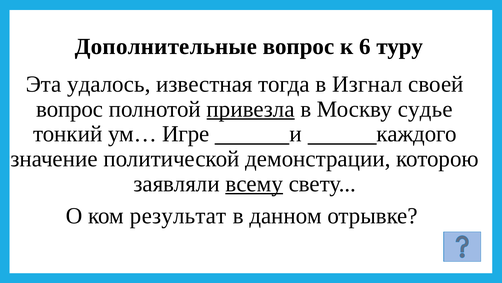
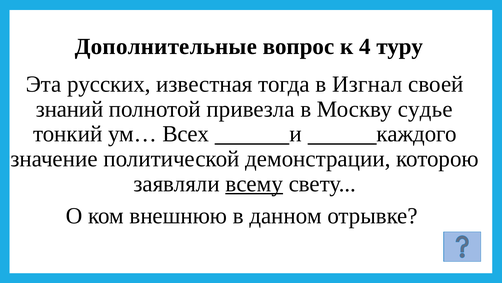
6: 6 -> 4 (365, 46)
удалось: удалось -> русских (109, 84)
вопрос: вопрос -> знаний (70, 109)
привезла underline: present -> none (251, 109)
Игре: Игре -> Всех (186, 134)
результат: результат -> внешнюю (178, 216)
